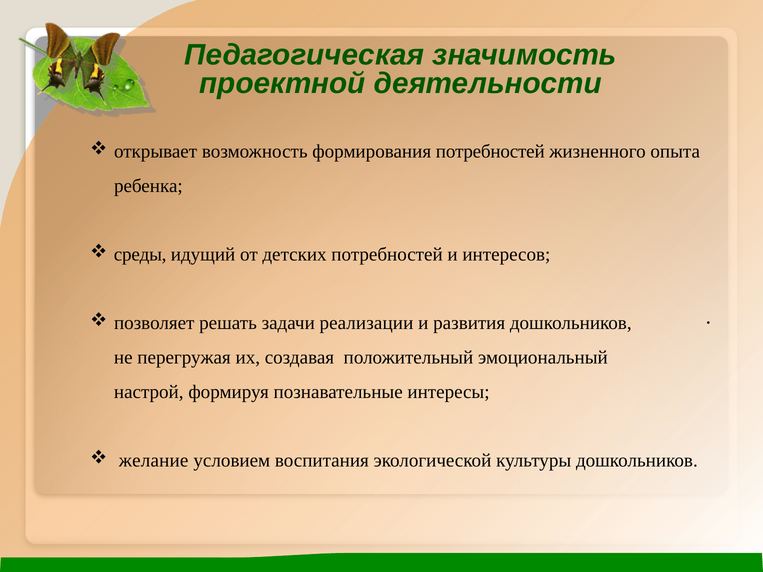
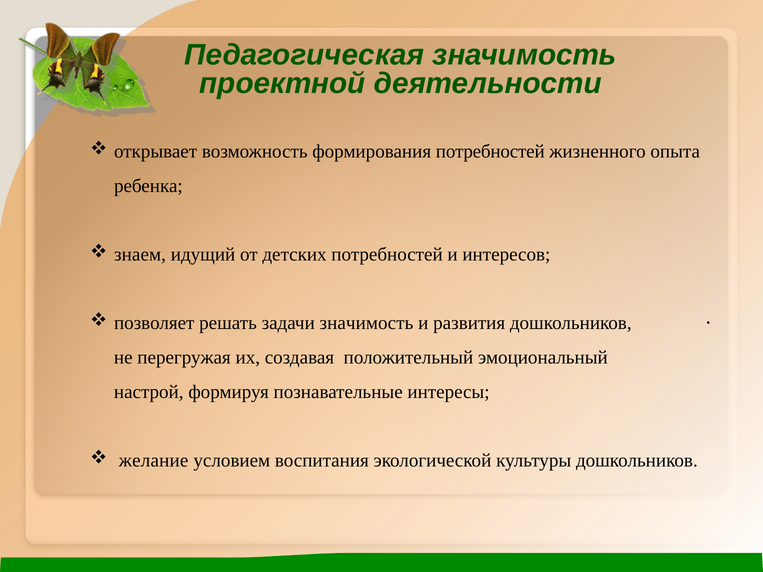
среды: среды -> знаем (140, 255)
задачи реализации: реализации -> значимость (366, 323)
